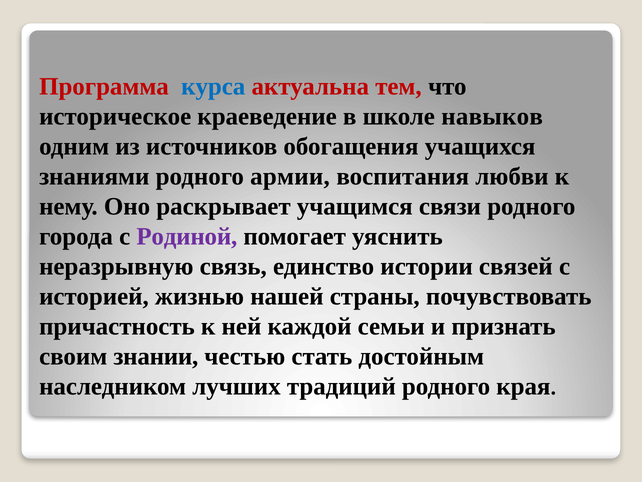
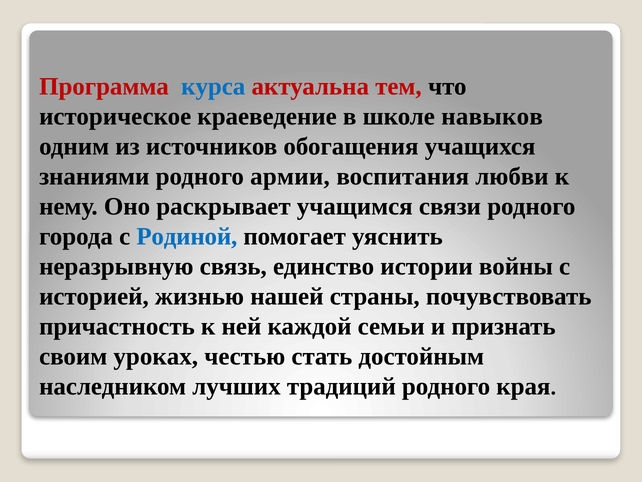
Родиной colour: purple -> blue (187, 236)
связей: связей -> войны (516, 266)
знании: знании -> уроках (156, 356)
